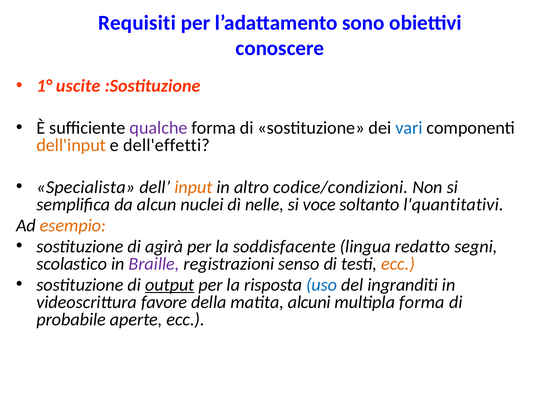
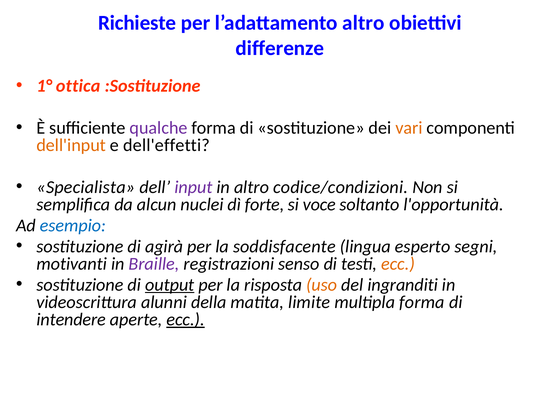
Requisiti: Requisiti -> Richieste (137, 23)
l’adattamento sono: sono -> altro (363, 23)
conoscere: conoscere -> differenze (280, 48)
uscite: uscite -> ottica (78, 86)
vari colour: blue -> orange (409, 128)
input colour: orange -> purple (193, 187)
nelle: nelle -> forte (265, 205)
l'quantitativi: l'quantitativi -> l'opportunità (454, 205)
esempio colour: orange -> blue (73, 226)
redatto: redatto -> esperto (423, 247)
scolastico: scolastico -> motivanti (72, 264)
uso colour: blue -> orange (322, 285)
favore: favore -> alunni (164, 302)
alcuni: alcuni -> limite (309, 302)
probabile: probabile -> intendere (71, 320)
ecc underline: none -> present (186, 320)
